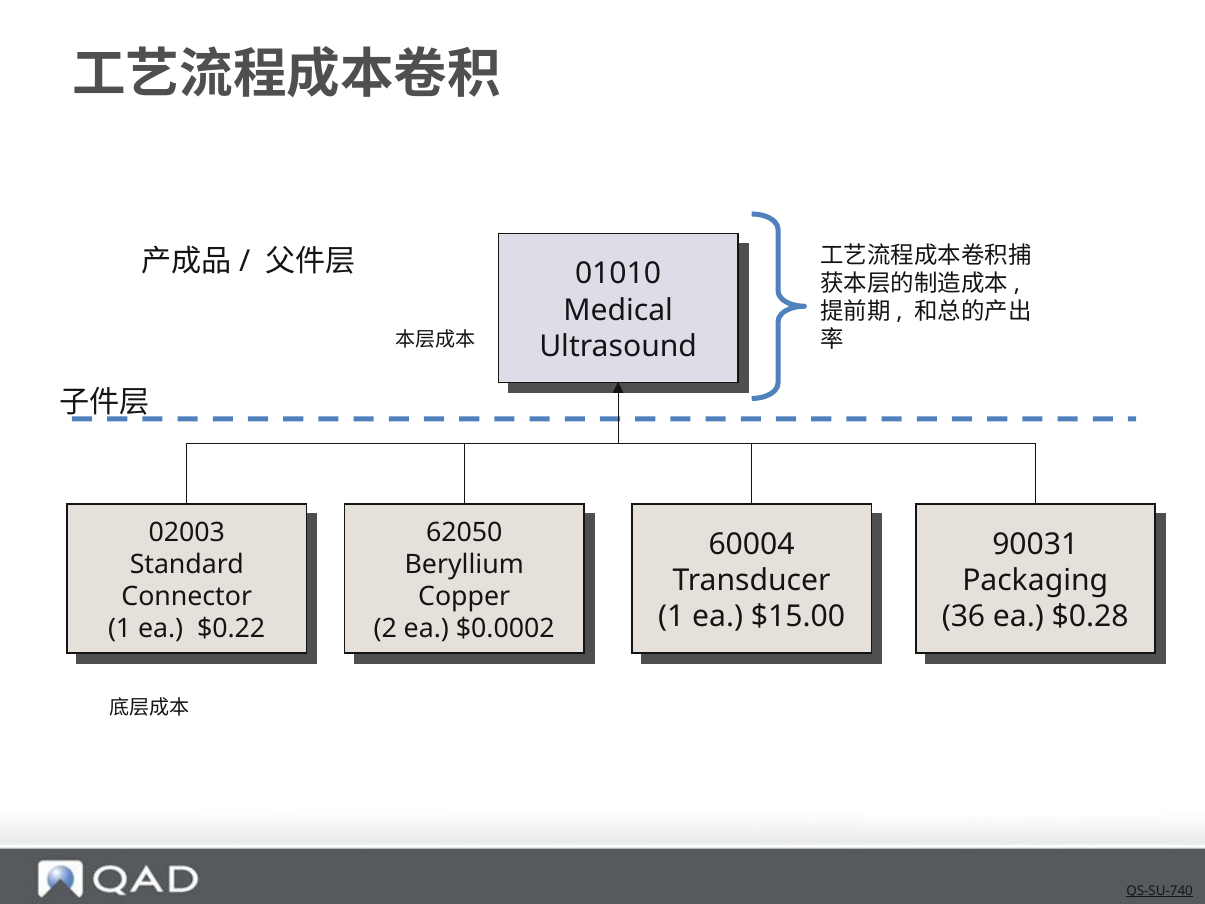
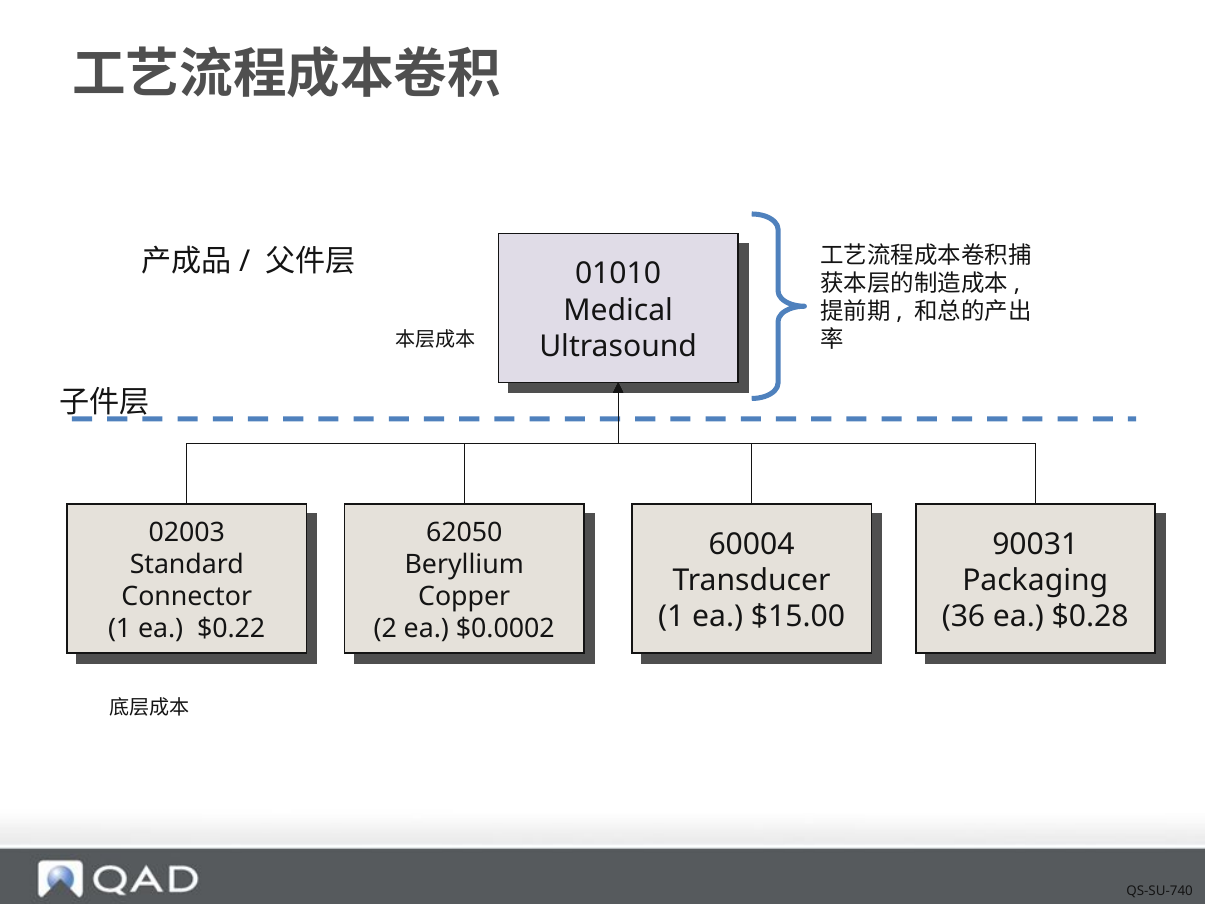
QS-SU-740 underline: present -> none (1160, 891)
